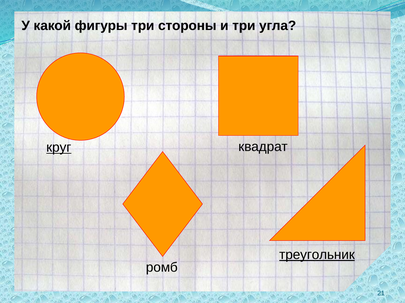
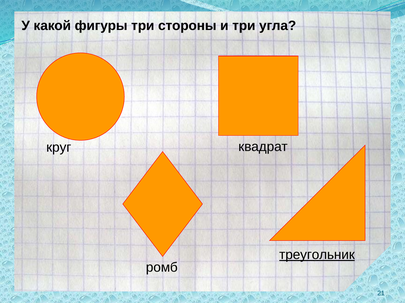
круг underline: present -> none (59, 148)
